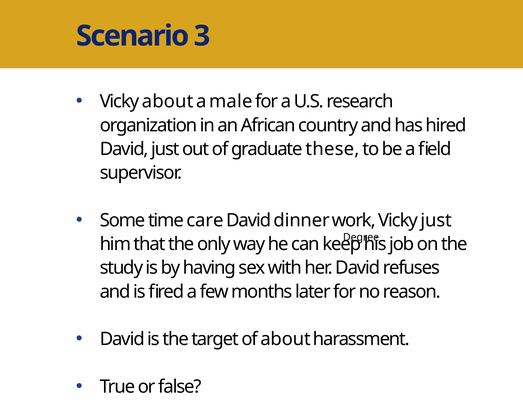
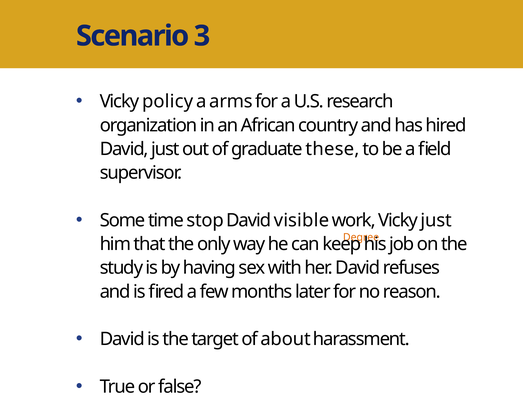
Vicky about: about -> policy (168, 102)
male: male -> arms (231, 102)
care: care -> stop (205, 220)
dinner: dinner -> visible (301, 220)
Degree colour: black -> orange (361, 237)
